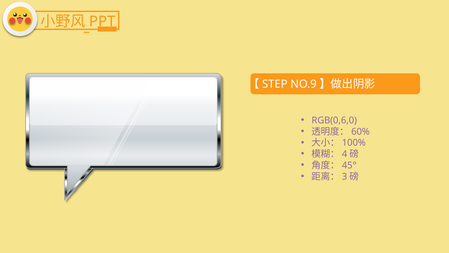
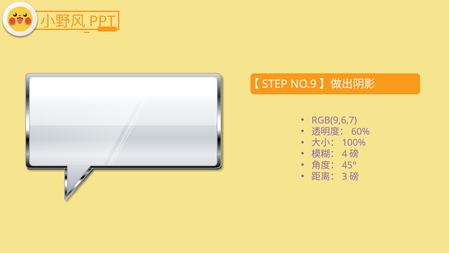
RGB(0,6,0: RGB(0,6,0 -> RGB(9,6,7 (334, 120)
